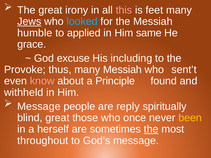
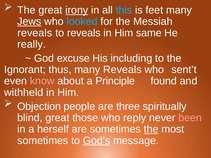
irony underline: none -> present (77, 10)
this colour: pink -> light blue (124, 10)
humble: humble -> reveals (35, 33)
to applied: applied -> reveals (84, 33)
grace: grace -> really (32, 44)
Provoke: Provoke -> Ignorant (25, 70)
many Messiah: Messiah -> Reveals (122, 70)
Message: Message -> Objection (39, 107)
reply: reply -> three (128, 107)
once: once -> reply (135, 118)
been colour: yellow -> pink (190, 118)
throughout: throughout -> sometimes (43, 141)
God’s underline: none -> present (97, 141)
